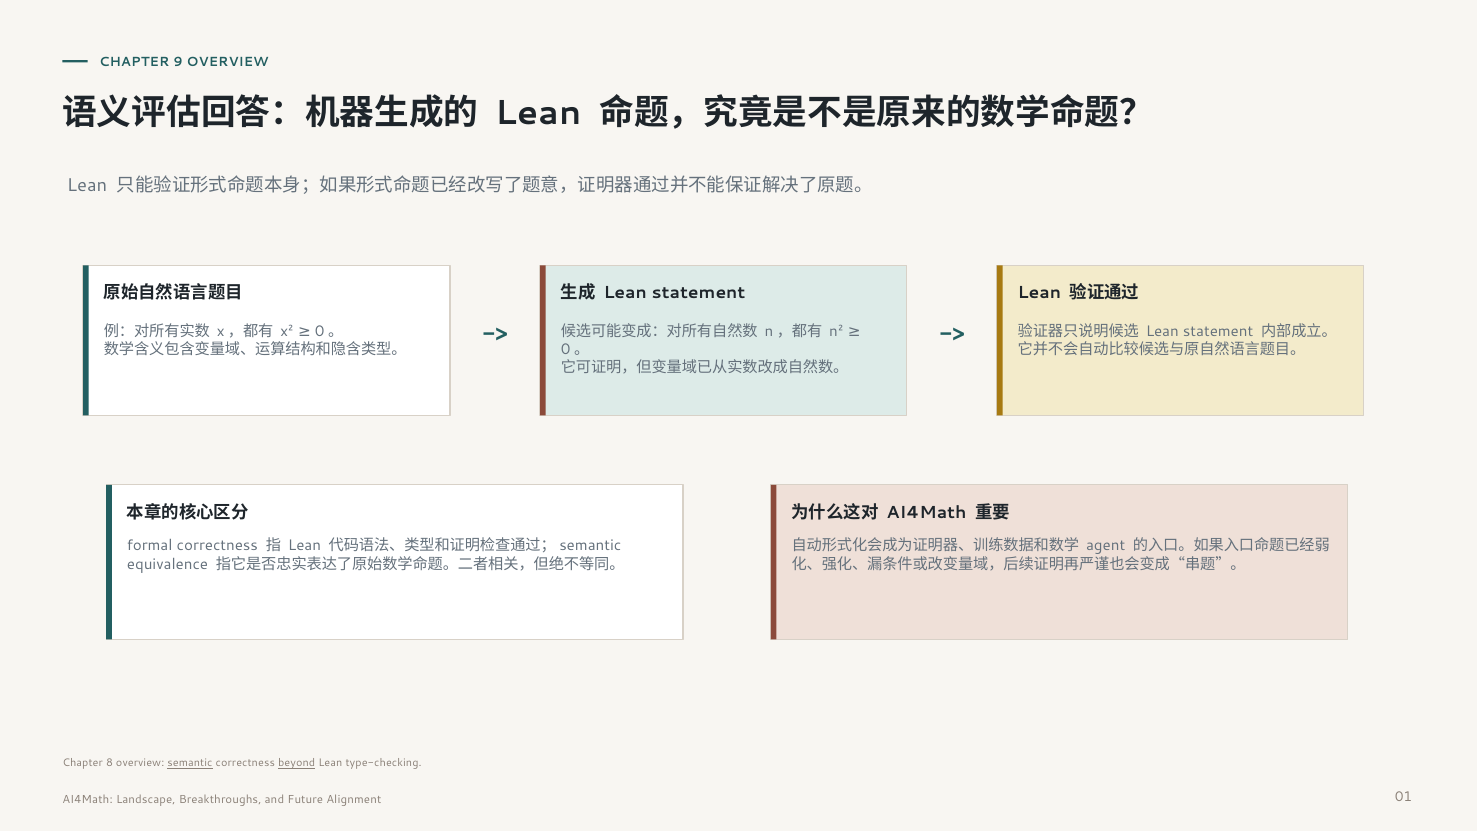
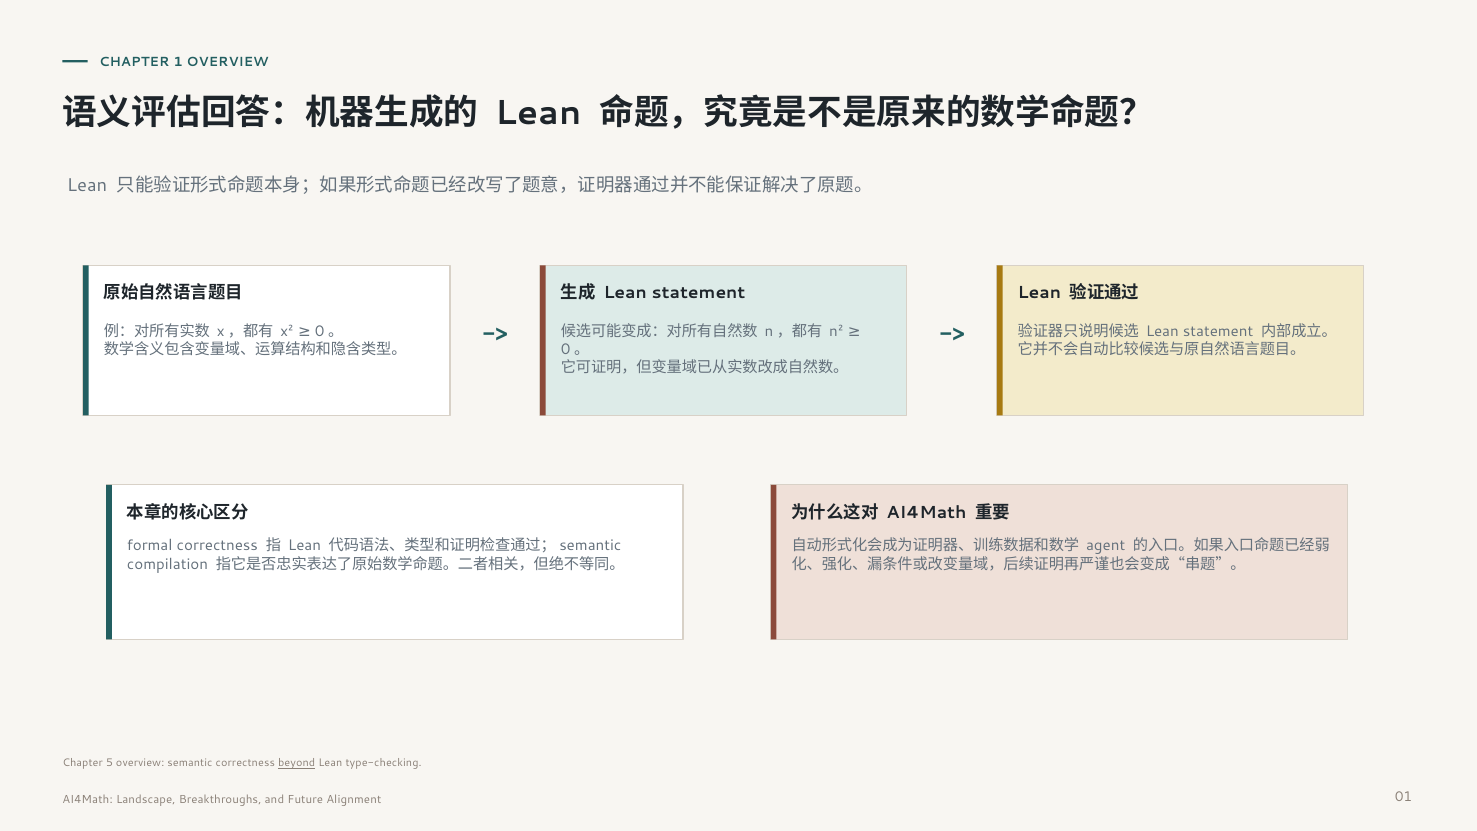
9: 9 -> 1 (178, 62)
equivalence: equivalence -> compilation (167, 564)
8: 8 -> 5 (110, 763)
semantic underline: present -> none (190, 763)
